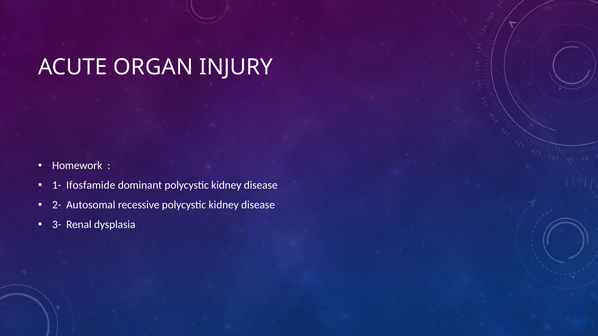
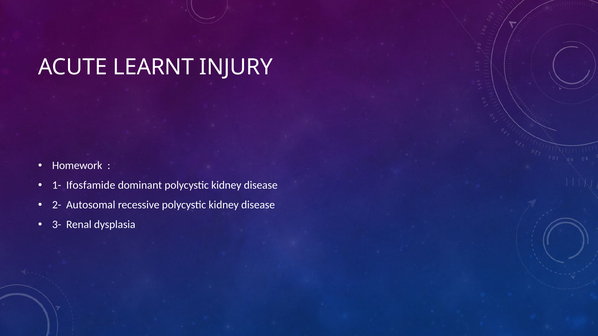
ORGAN: ORGAN -> LEARNT (153, 67)
